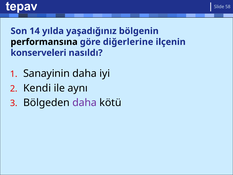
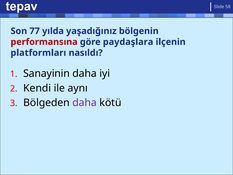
14: 14 -> 77 (35, 31)
performansına colour: black -> red (44, 42)
diğerlerine: diğerlerine -> paydaşlara (128, 42)
konserveleri: konserveleri -> platformları (38, 53)
